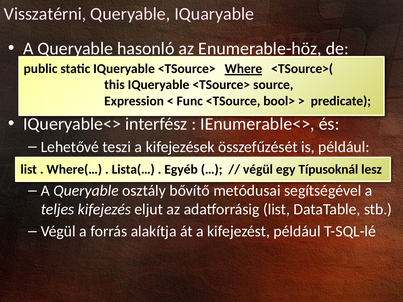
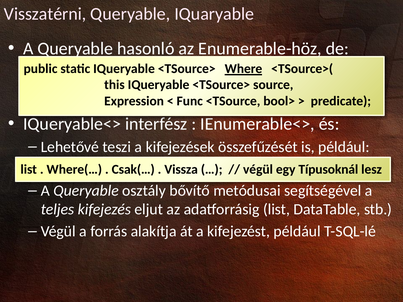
Lista(…: Lista(… -> Csak(… (133, 170)
Egyéb: Egyéb -> Vissza (181, 170)
